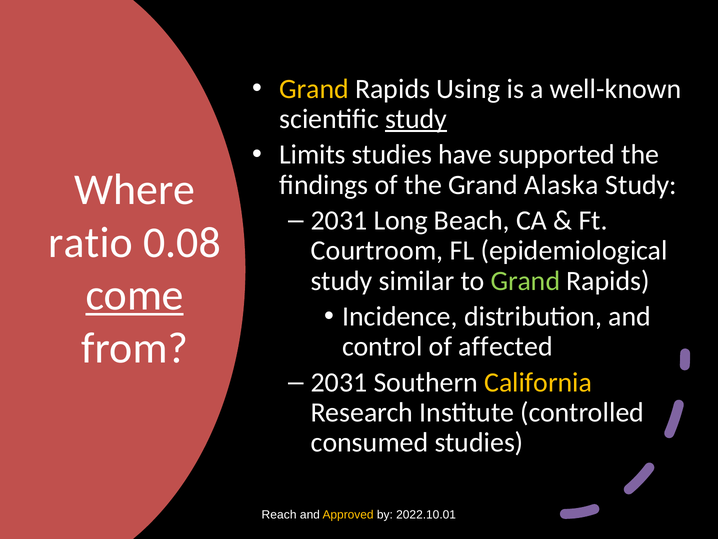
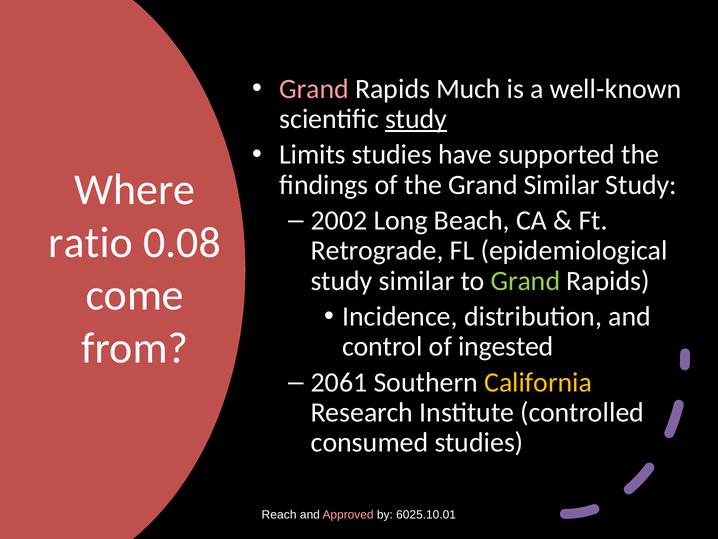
Grand colour: yellow -> pink (314, 89)
Using: Using -> Much (468, 89)
Grand Alaska: Alaska -> Similar (562, 185)
2031: 2031 -> 2002 (339, 220)
Courtroom: Courtroom -> Retrograde (377, 250)
come underline: present -> none (135, 295)
affected: affected -> ingested (506, 346)
2031: 2031 -> 2061 (339, 382)
Approved colour: yellow -> pink (348, 514)
2022.10.01: 2022.10.01 -> 6025.10.01 (426, 514)
